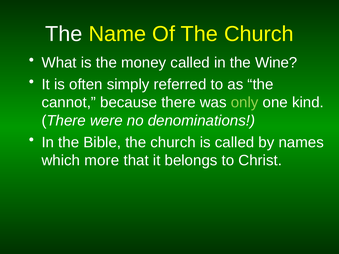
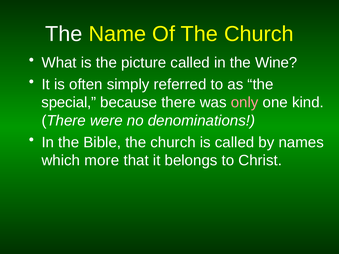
money: money -> picture (144, 63)
cannot: cannot -> special (69, 103)
only colour: light green -> pink (245, 103)
